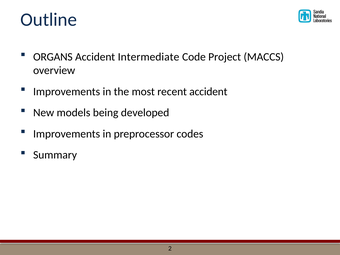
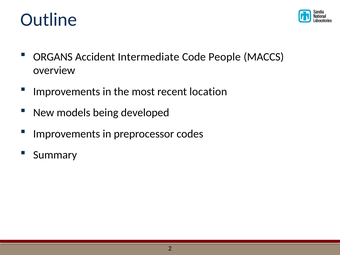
Project: Project -> People (225, 57)
recent accident: accident -> location (208, 92)
